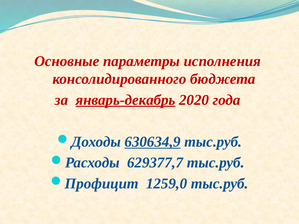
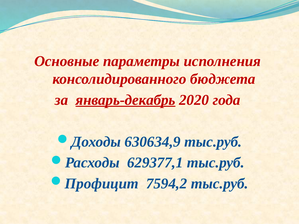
630634,9 underline: present -> none (153, 142)
629377,7: 629377,7 -> 629377,1 (155, 163)
1259,0: 1259,0 -> 7594,2 (167, 184)
